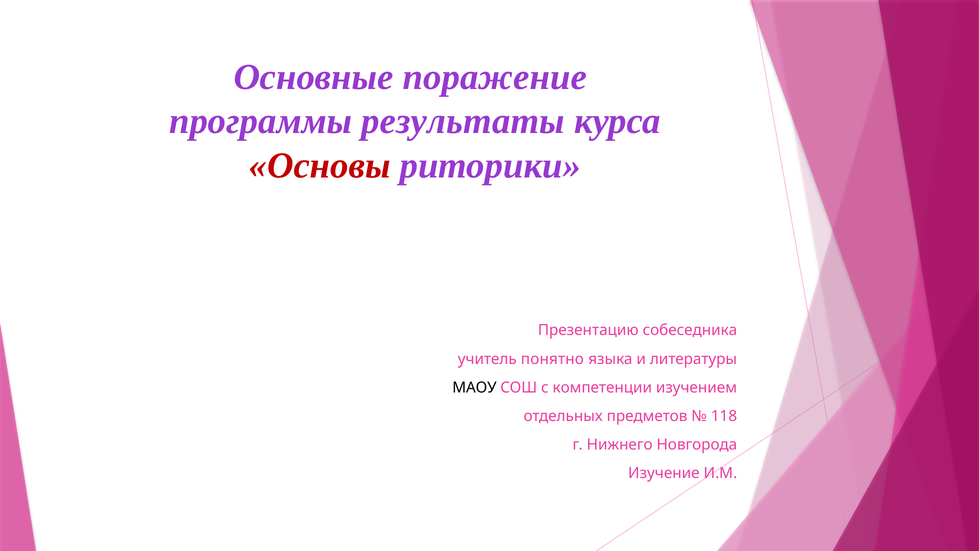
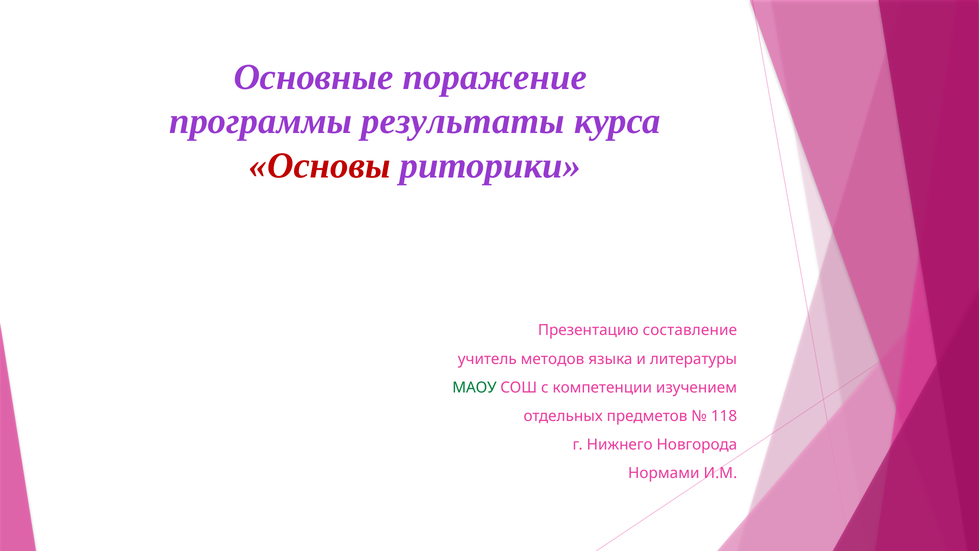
собеседника: собеседника -> составление (690, 330)
понятно: понятно -> методов (552, 359)
МАОУ colour: black -> green (474, 387)
Изучение: Изучение -> Нормами (664, 473)
